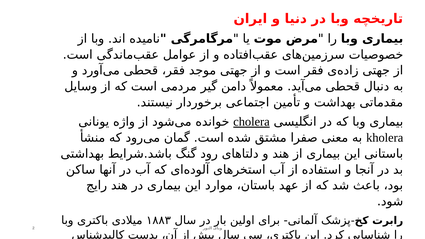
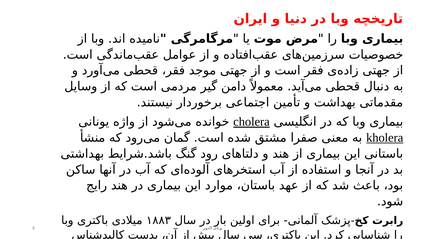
kholera underline: none -> present (385, 138)
